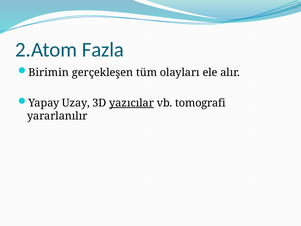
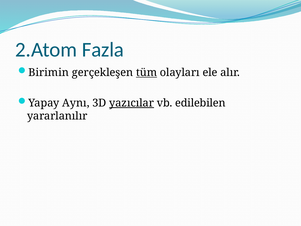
tüm underline: none -> present (147, 72)
Uzay: Uzay -> Aynı (76, 103)
tomografi: tomografi -> edilebilen (200, 103)
